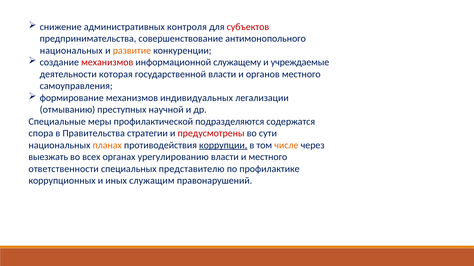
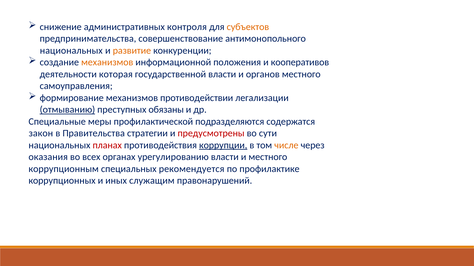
субъектов colour: red -> orange (248, 27)
механизмов colour: red -> orange (107, 62)
служащему: служащему -> положения (237, 62)
учреждаемые: учреждаемые -> кооперативов (300, 62)
индивидуальных: индивидуальных -> противодействии (197, 98)
отмыванию underline: none -> present (67, 110)
научной: научной -> обязаны (166, 110)
спора: спора -> закон (41, 134)
планах colour: orange -> red (107, 145)
выезжать: выезжать -> оказания (48, 157)
ответственности: ответственности -> коррупционным (64, 169)
представителю: представителю -> рекомендуется (192, 169)
